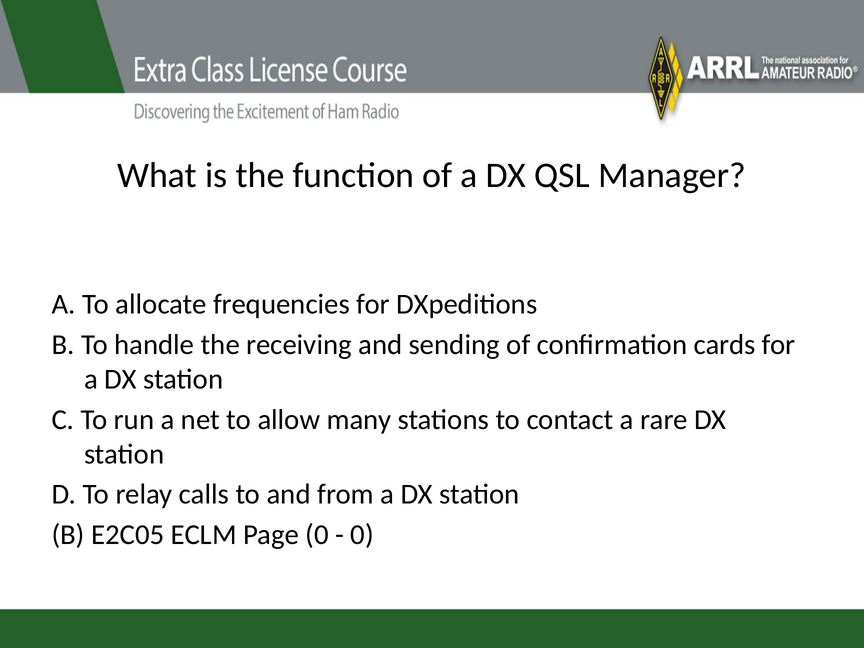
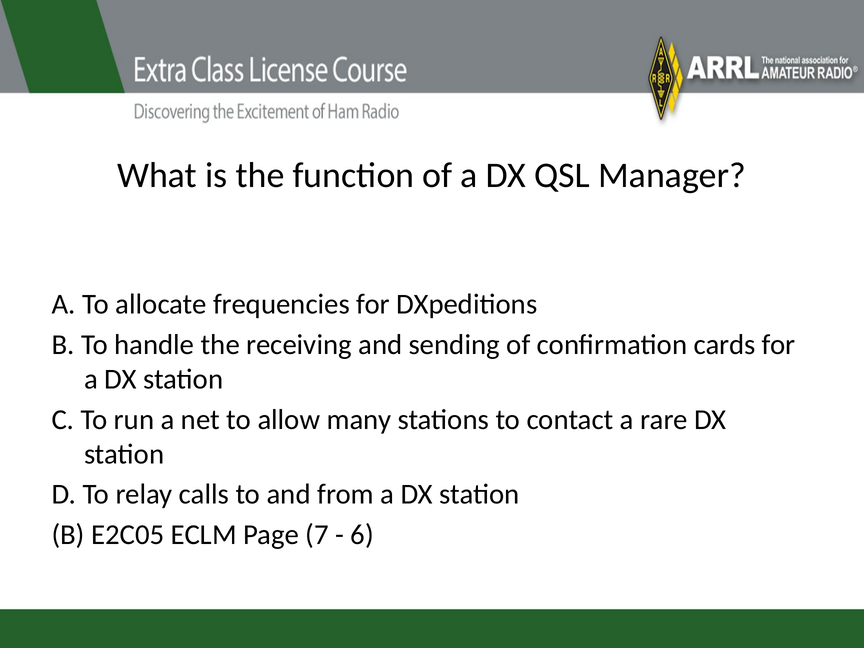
Page 0: 0 -> 7 (317, 535)
0: 0 -> 6 (362, 535)
